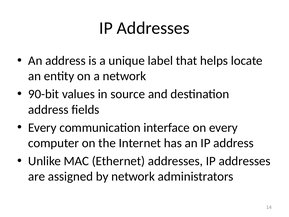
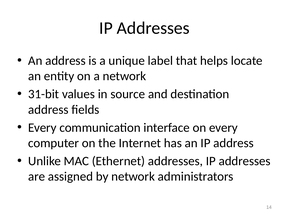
90-bit: 90-bit -> 31-bit (44, 94)
